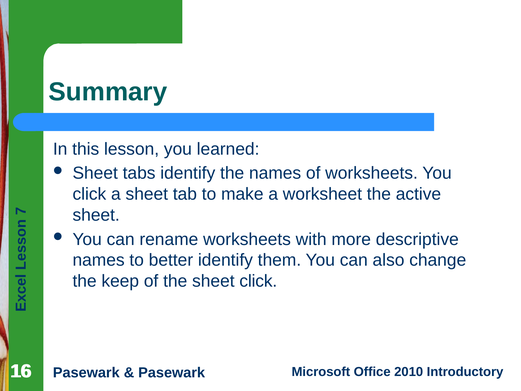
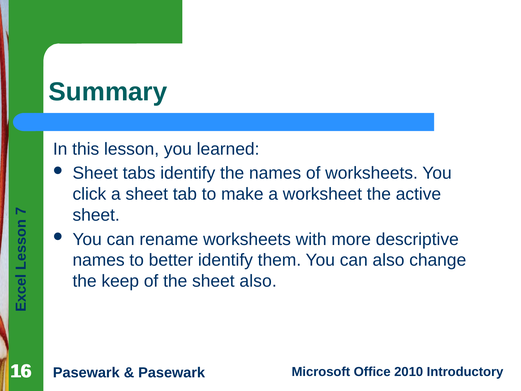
sheet click: click -> also (258, 281)
